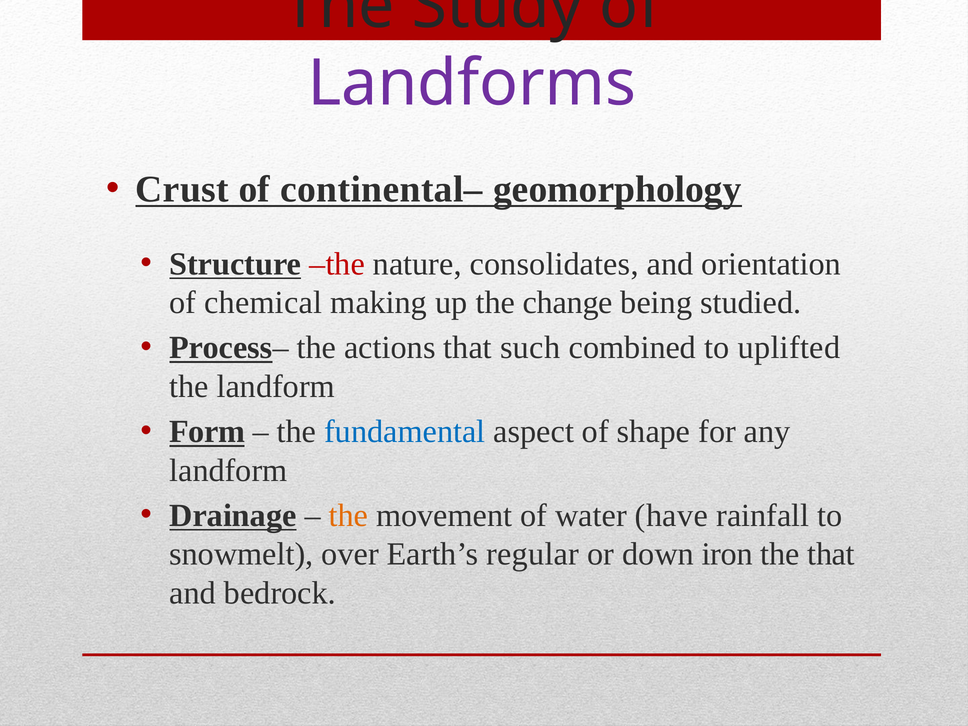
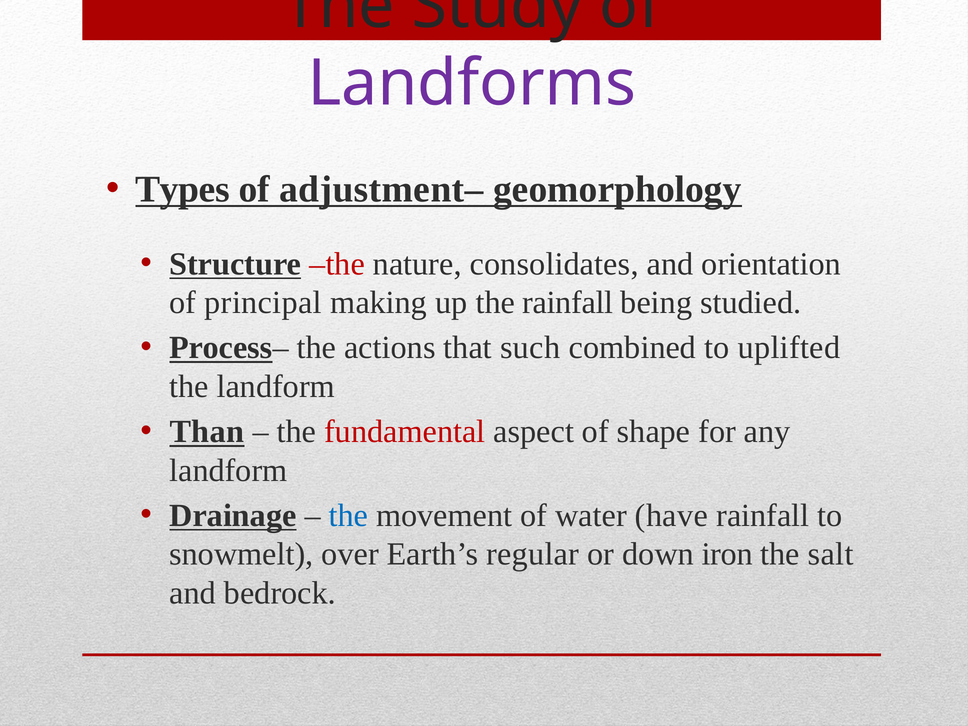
Crust: Crust -> Types (183, 189)
continental–: continental– -> adjustment– (381, 189)
chemical: chemical -> principal (263, 303)
the change: change -> rainfall (568, 303)
Form: Form -> Than (207, 432)
fundamental colour: blue -> red (405, 432)
the colour: orange -> blue (348, 516)
the that: that -> salt (831, 554)
